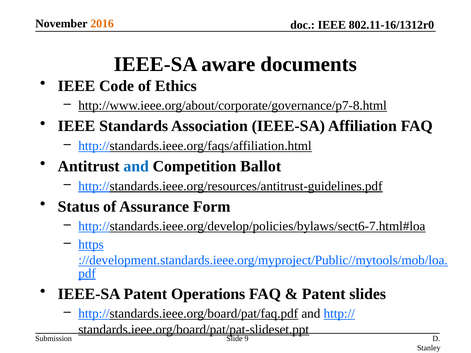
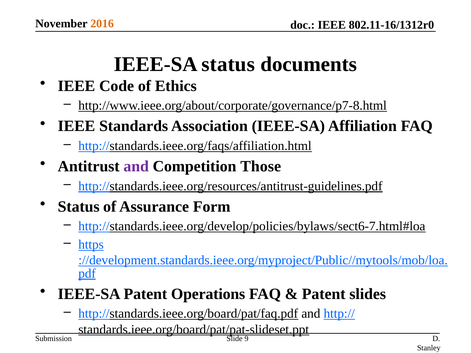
IEEE-SA aware: aware -> status (228, 64)
and colour: blue -> purple (136, 166)
Ballot: Ballot -> Those (261, 166)
